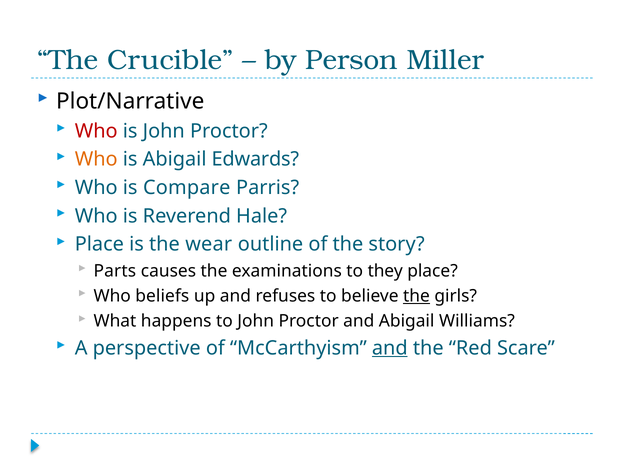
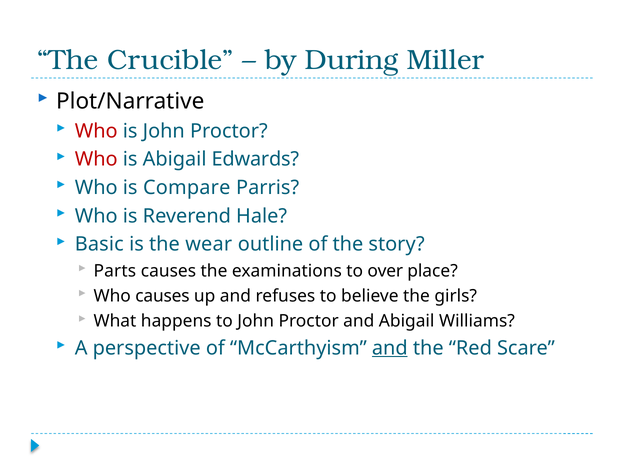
Person: Person -> During (352, 60)
Who colour: orange -> red (96, 159)
Place: Place -> Basic (99, 244)
they: they -> over (385, 271)
Who beliefs: beliefs -> causes (162, 296)
the underline: present -> none (416, 296)
